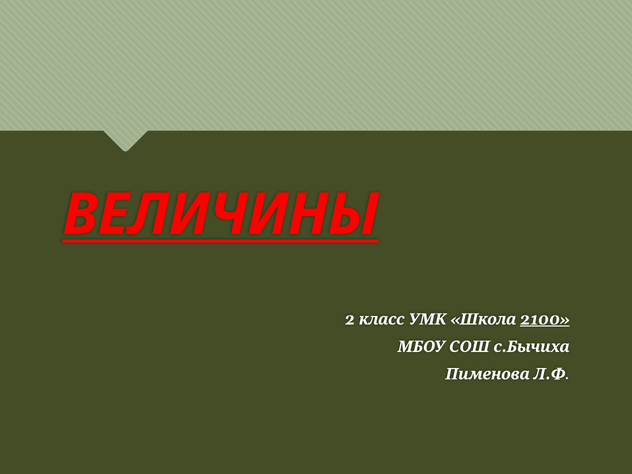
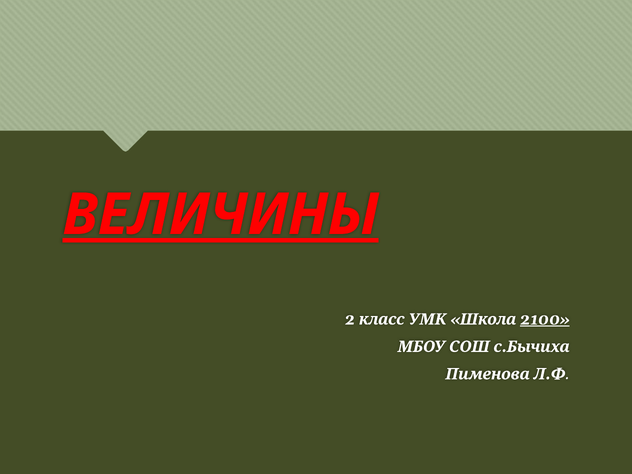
ВЕЛИЧИНЫ underline: none -> present (220, 215)
